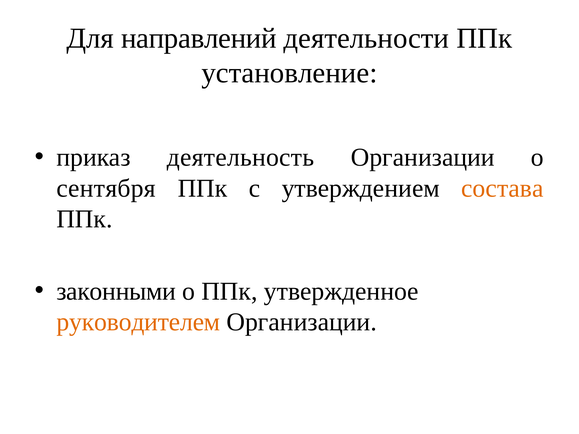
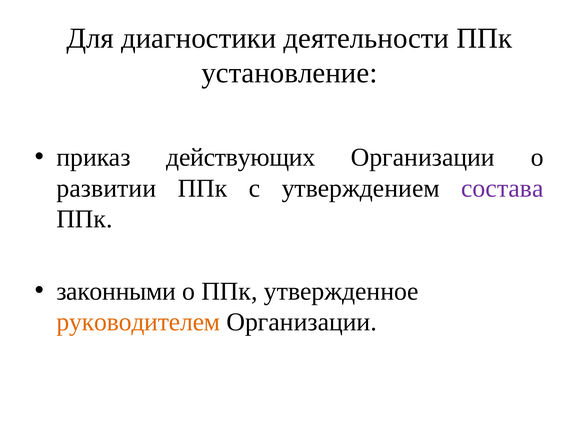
направлений: направлений -> диагностики (199, 38)
деятельность: деятельность -> действующих (241, 158)
сентября: сентября -> развитии (106, 188)
состава colour: orange -> purple (502, 188)
